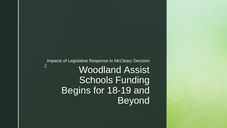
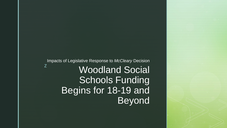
Assist: Assist -> Social (137, 70)
